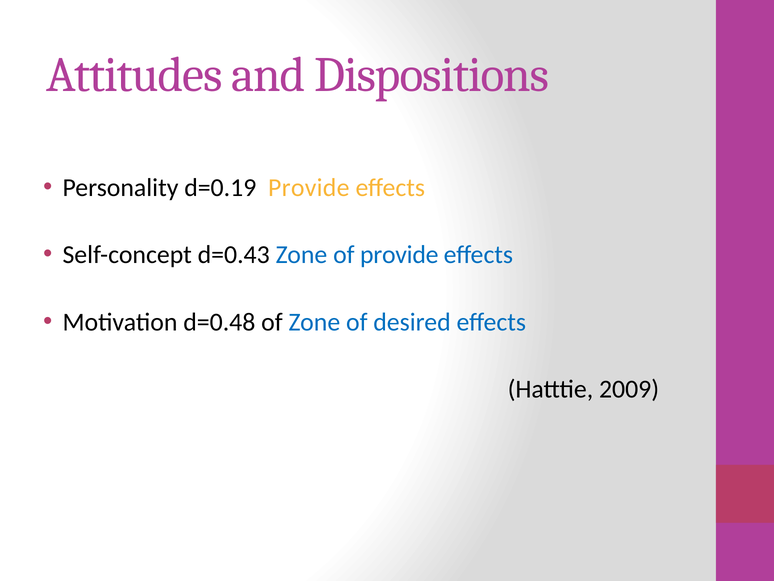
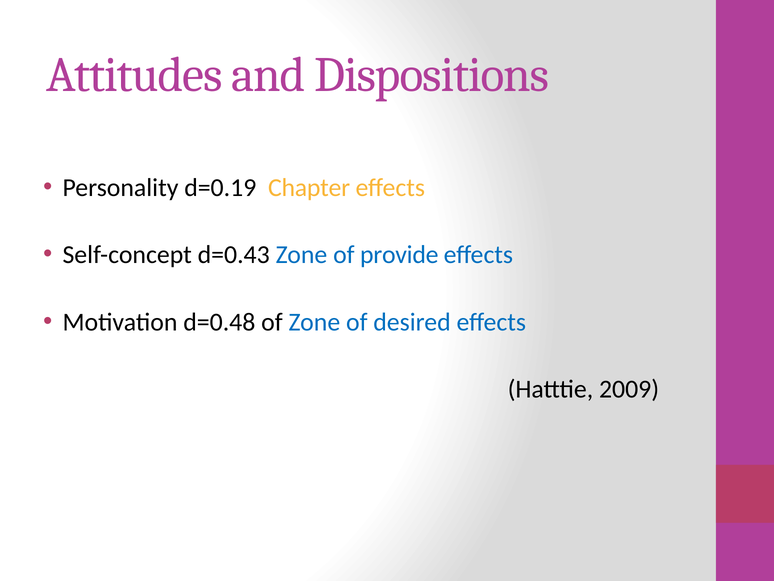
d=0.19 Provide: Provide -> Chapter (309, 188)
